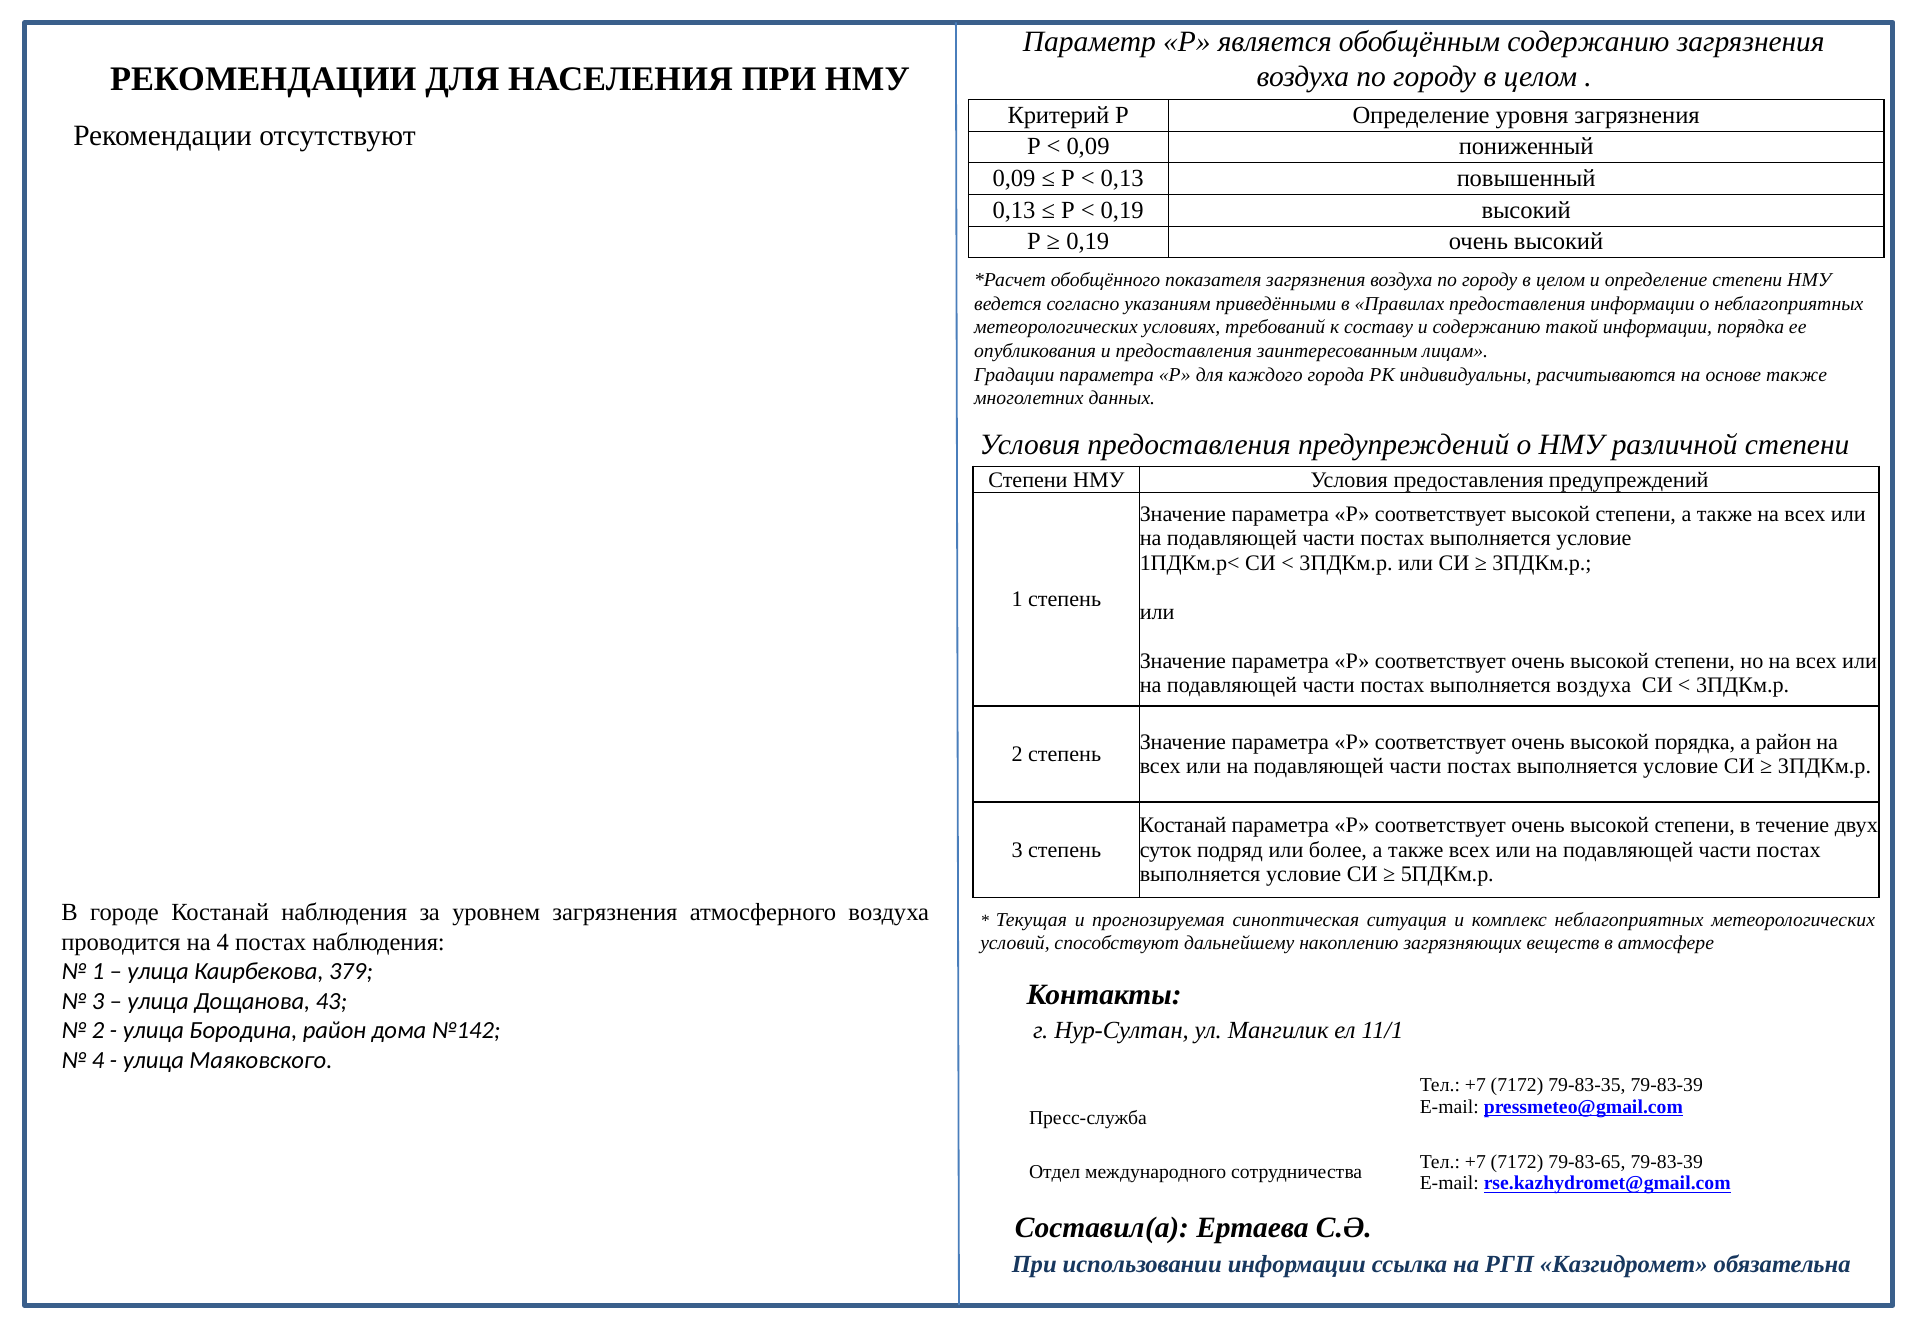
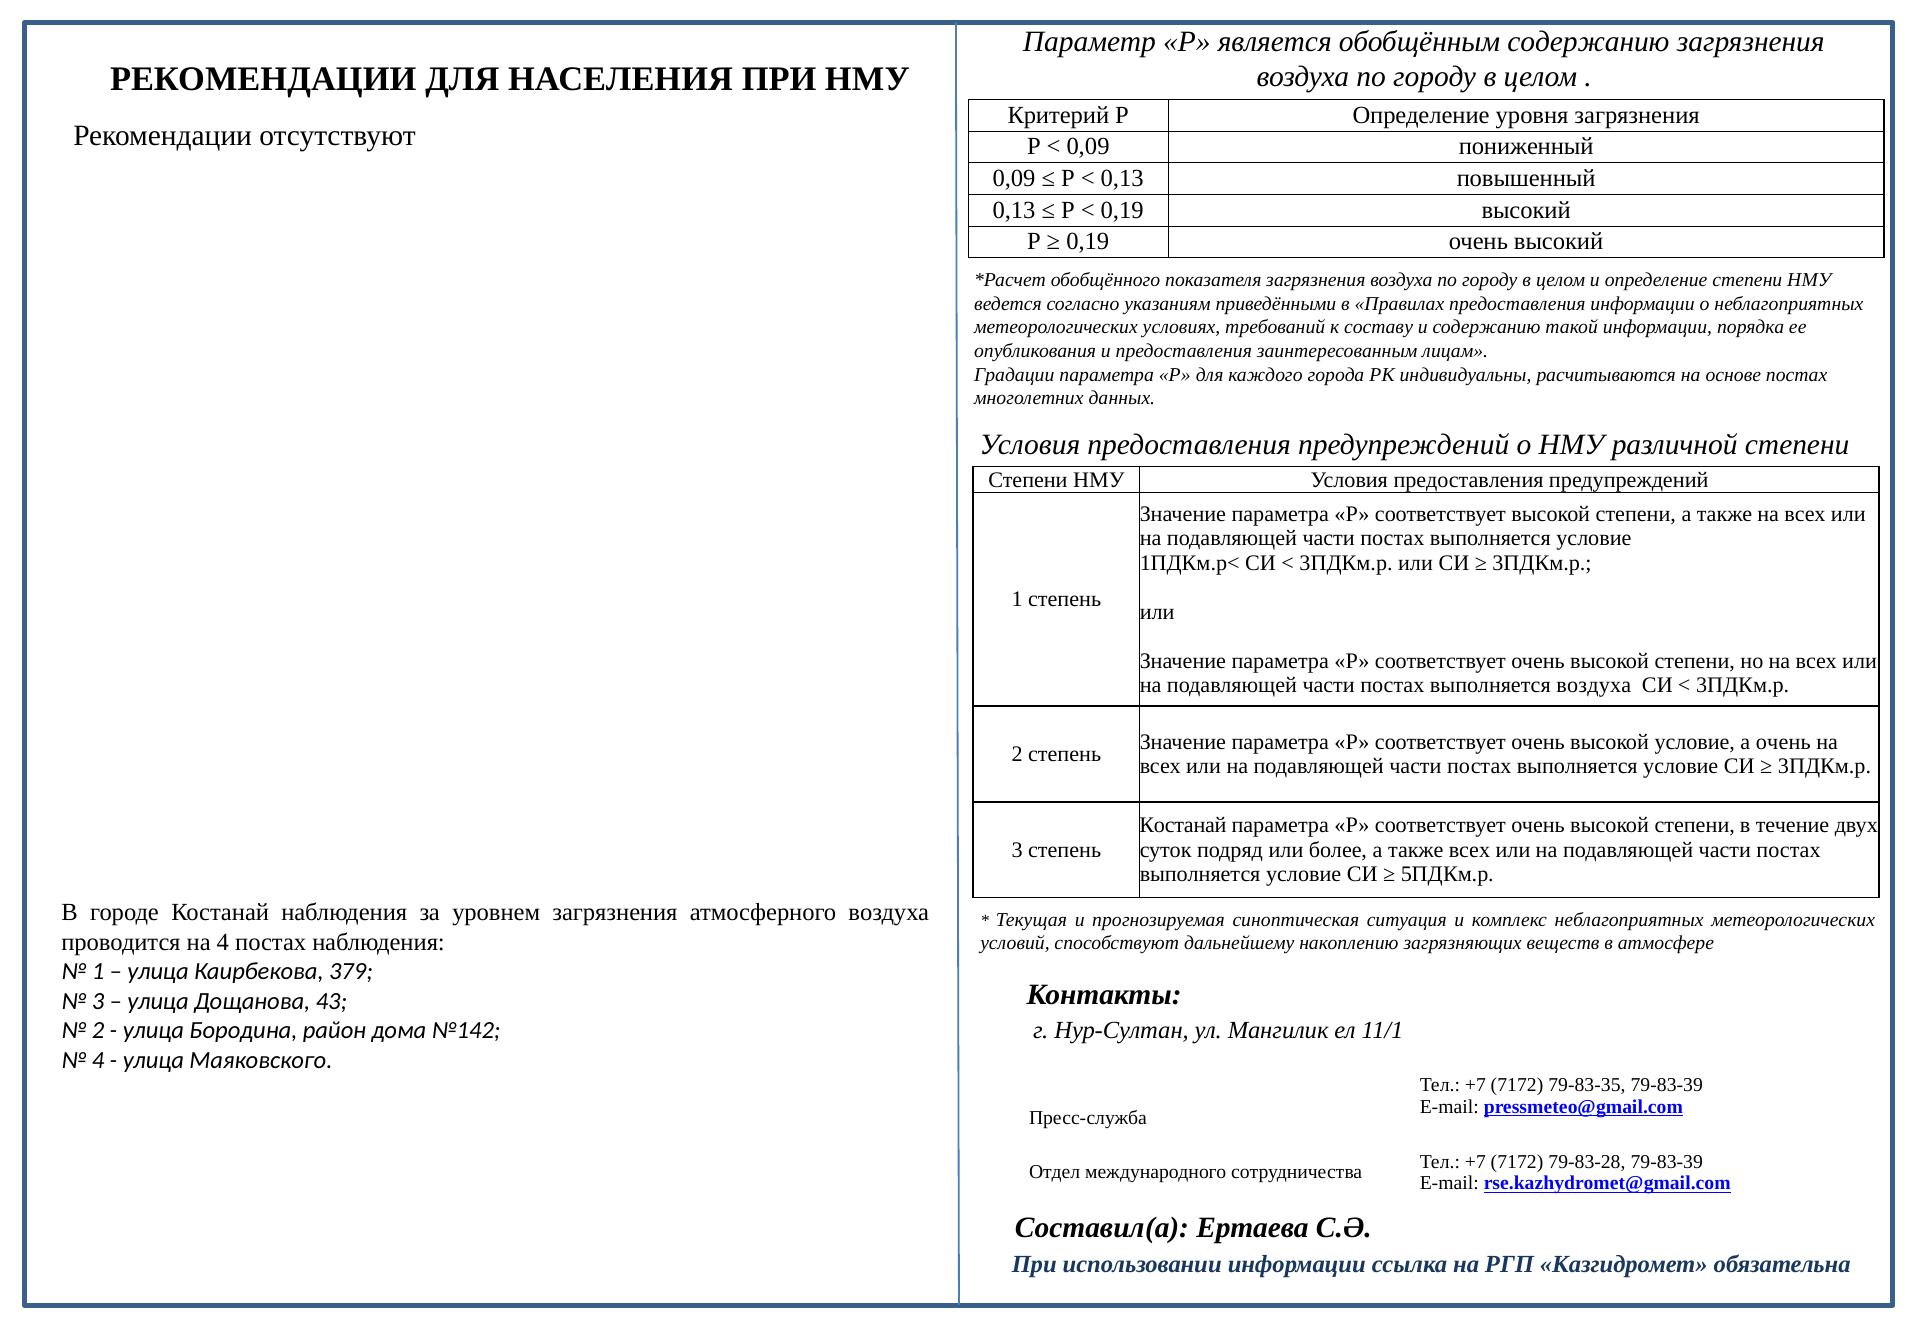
основе также: также -> постах (1797, 375)
высокой порядка: порядка -> условие (1695, 742)
а район: район -> очень (1783, 742)
79-83-65: 79-83-65 -> 79-83-28 (1587, 1161)
